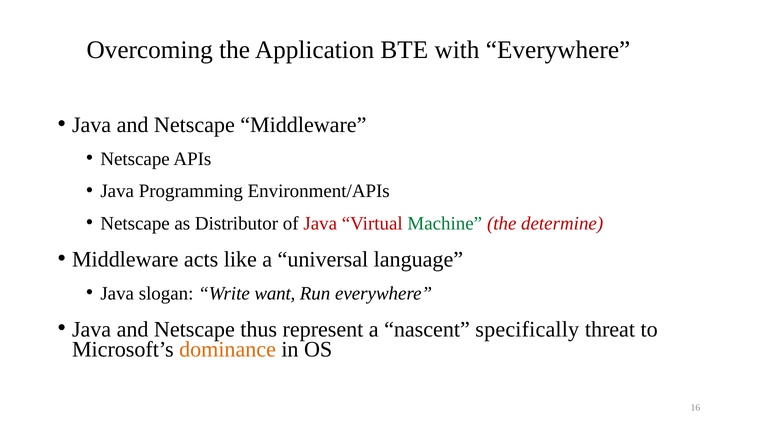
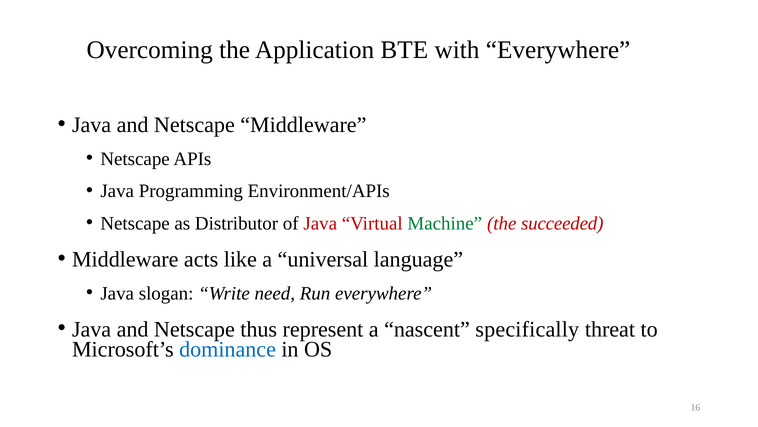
determine: determine -> succeeded (562, 223)
want: want -> need (275, 293)
dominance colour: orange -> blue (228, 349)
